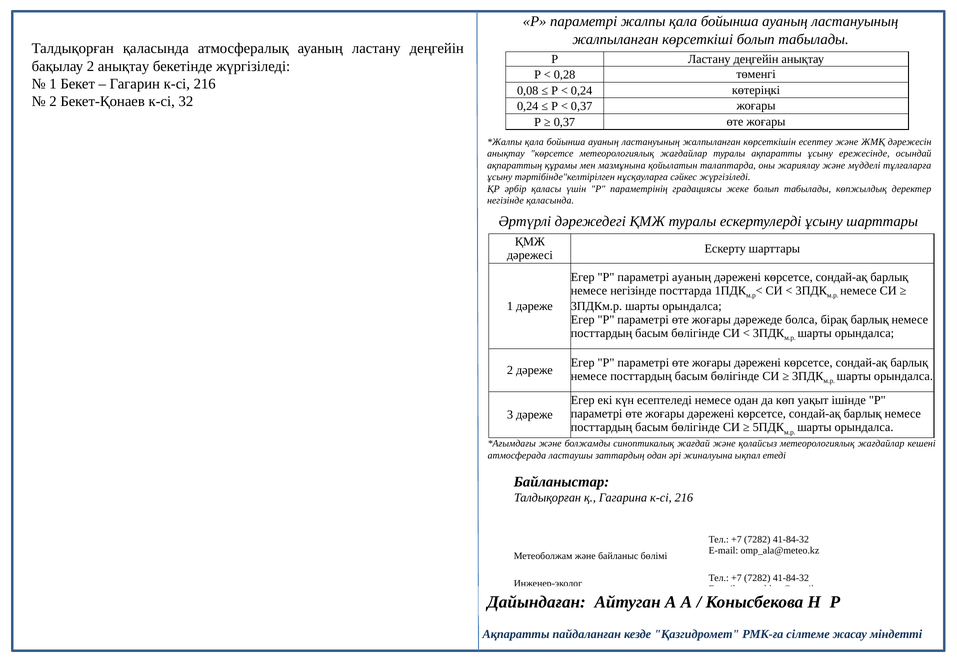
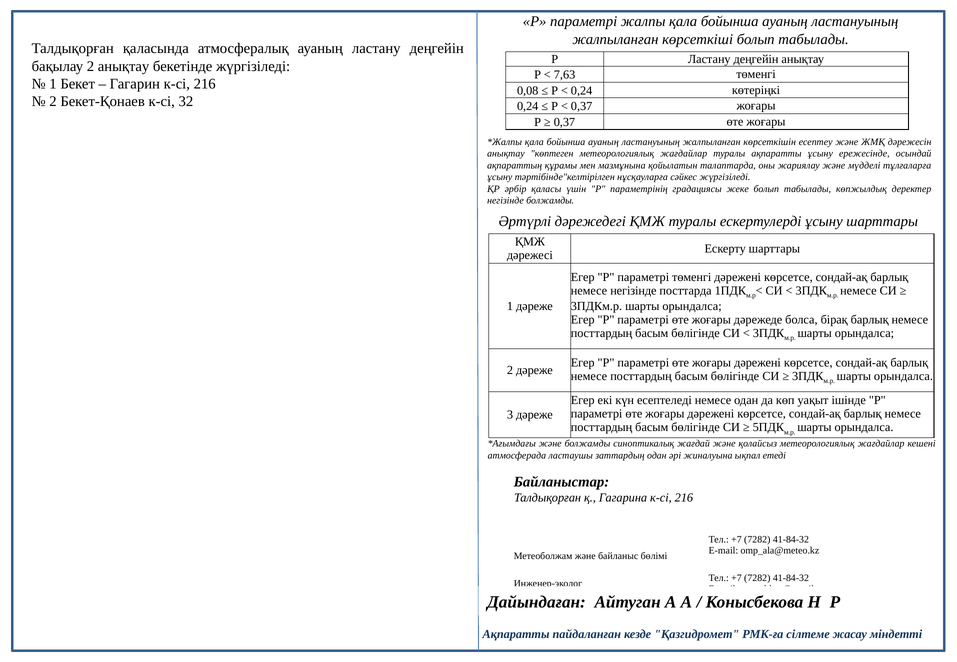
0,28: 0,28 -> 7,63 (565, 75)
анықтау көрсетсе: көрсетсе -> көптеген (552, 154)
негізінде қаласында: қаласында -> болжамды (550, 201)
параметрі ауаның: ауаның -> төменгі (692, 277)
